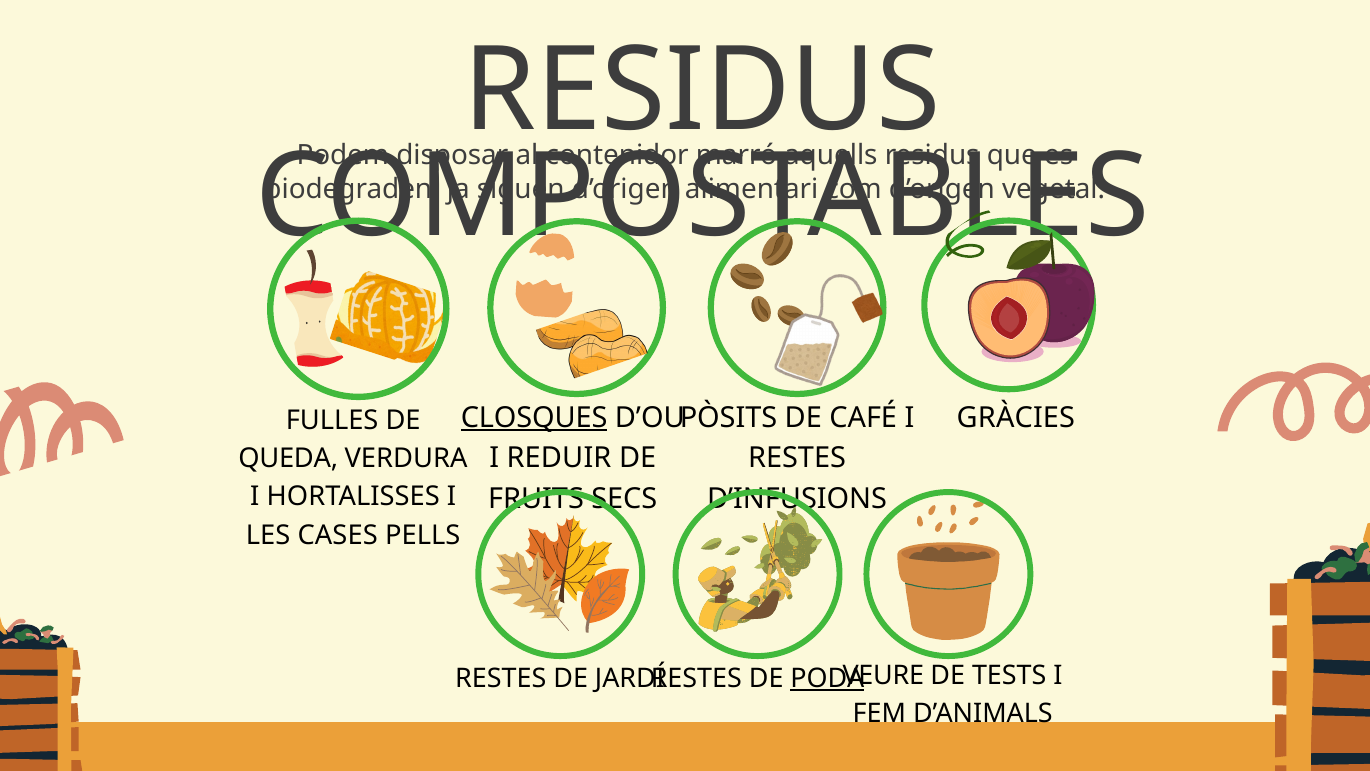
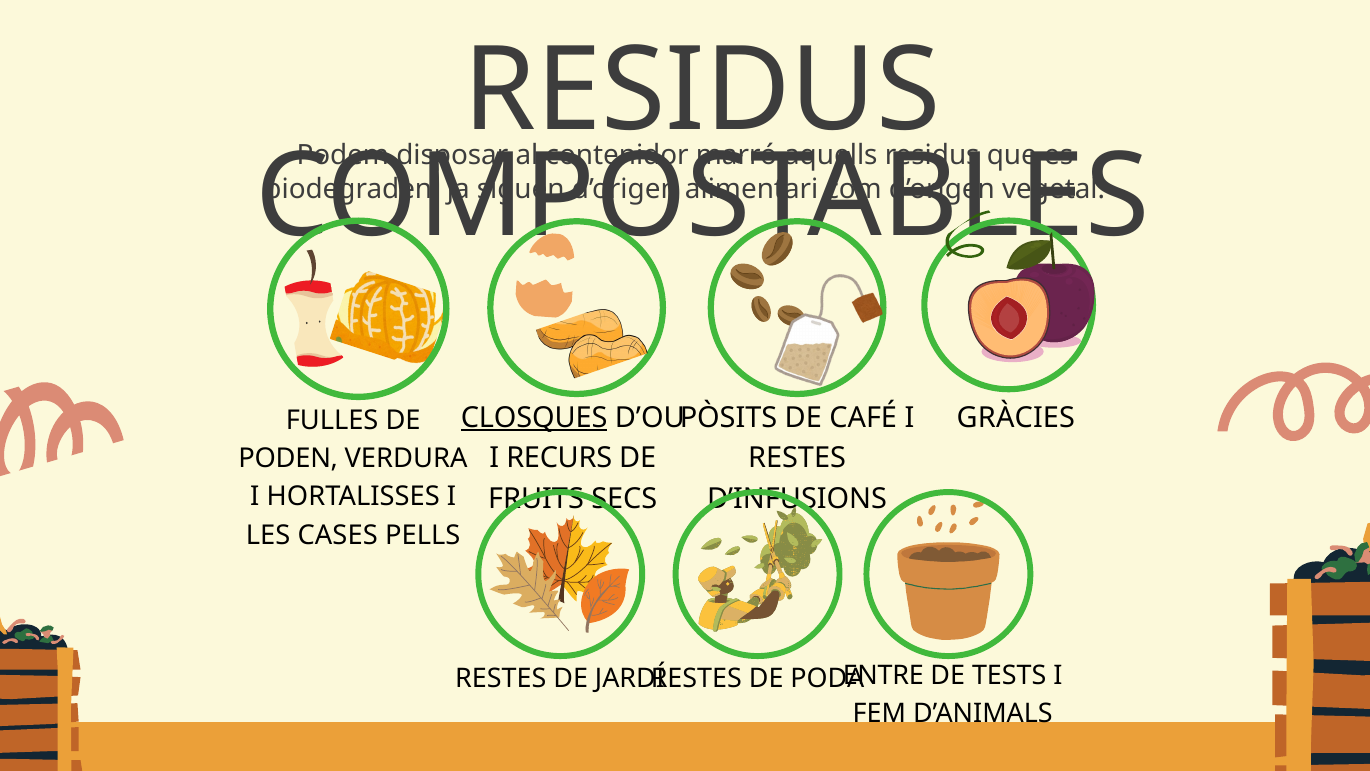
REDUIR: REDUIR -> RECURS (559, 458)
QUEDA: QUEDA -> PODEN (288, 458)
PODA underline: present -> none (827, 678)
VEURE: VEURE -> ENTRE (883, 675)
